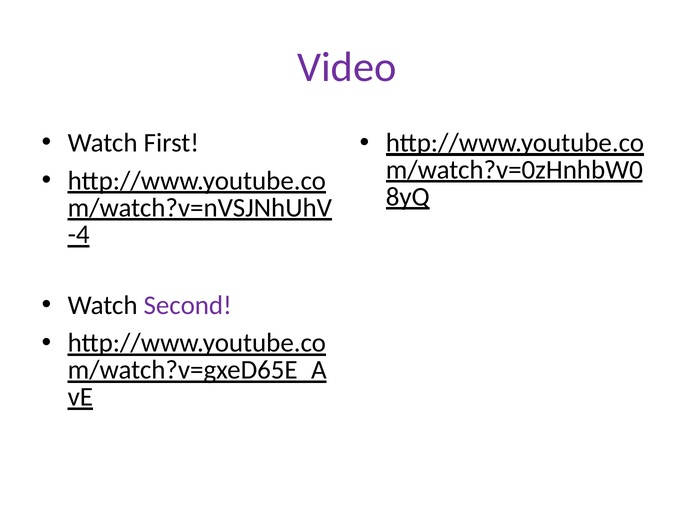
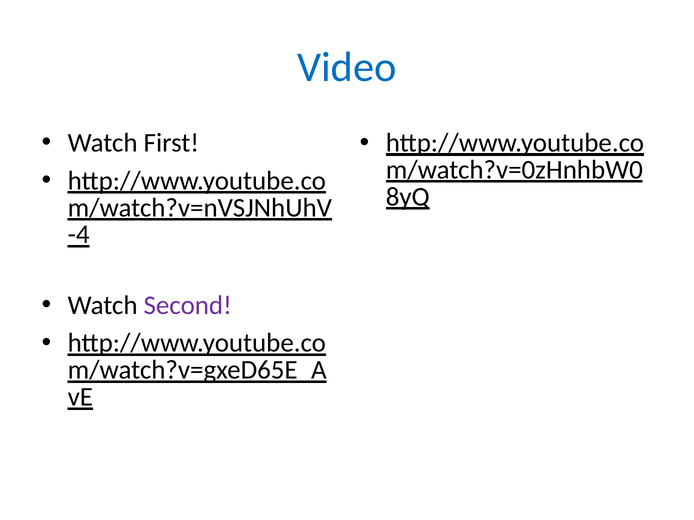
Video colour: purple -> blue (347, 67)
